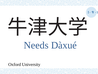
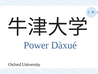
Needs: Needs -> Power (36, 45)
